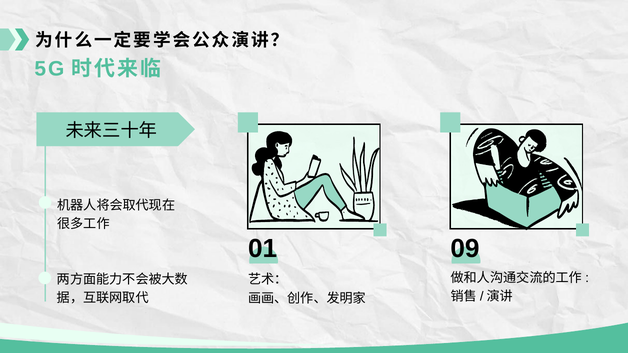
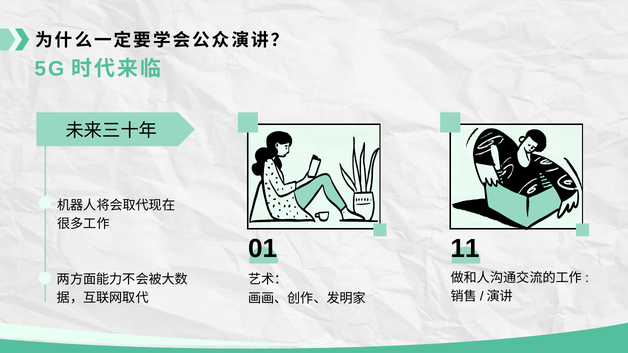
09: 09 -> 11 (465, 249)
